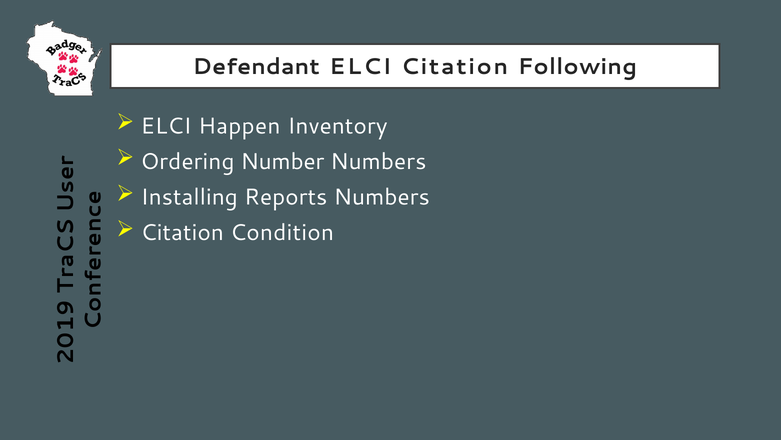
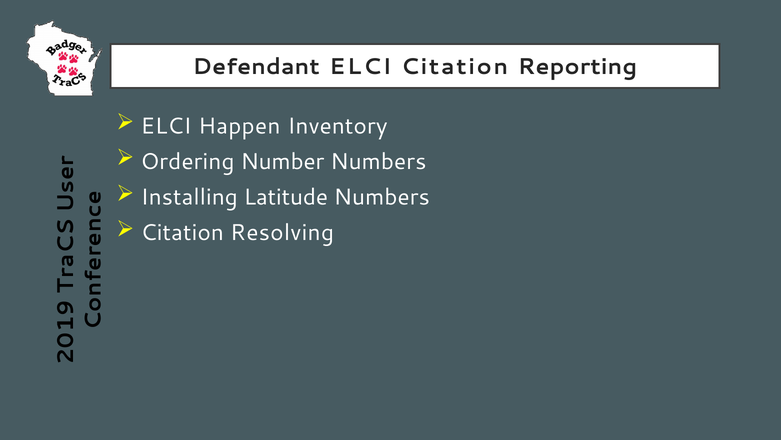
Following: Following -> Reporting (577, 66)
Reports: Reports -> Latitude (286, 197)
Condition: Condition -> Resolving (282, 232)
